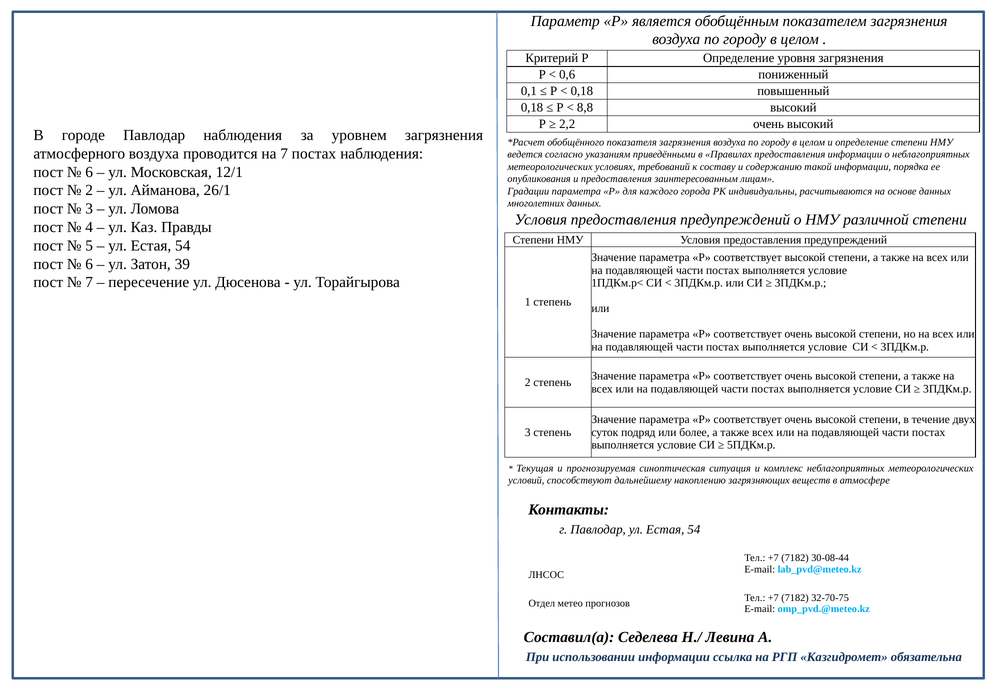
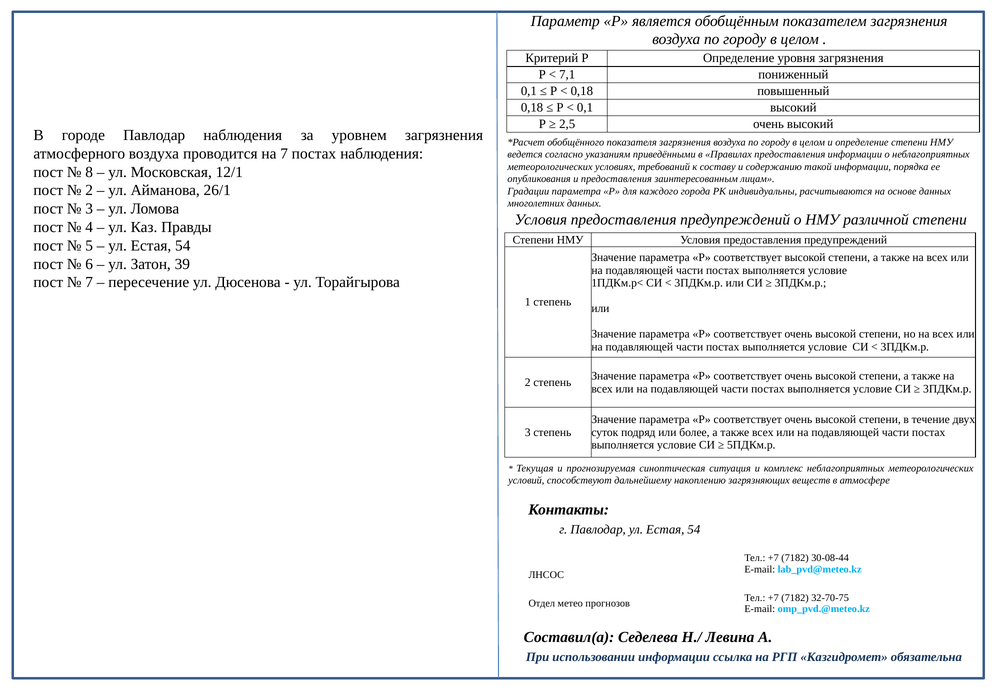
0,6: 0,6 -> 7,1 (567, 75)
8,8: 8,8 -> 0,1 (585, 108)
2,2: 2,2 -> 2,5 (567, 124)
6: 6 -> 8 (89, 172)
